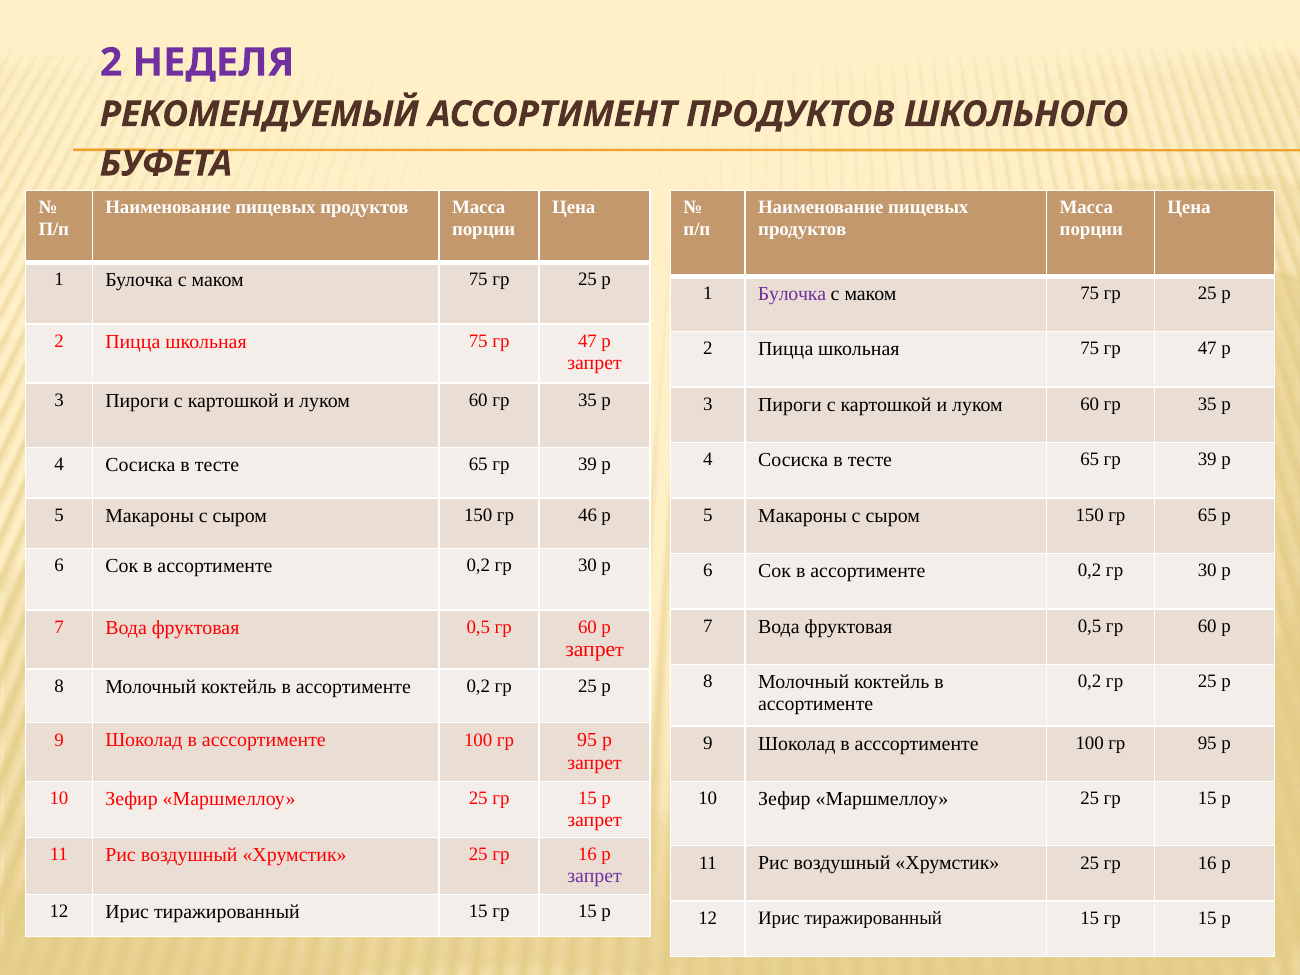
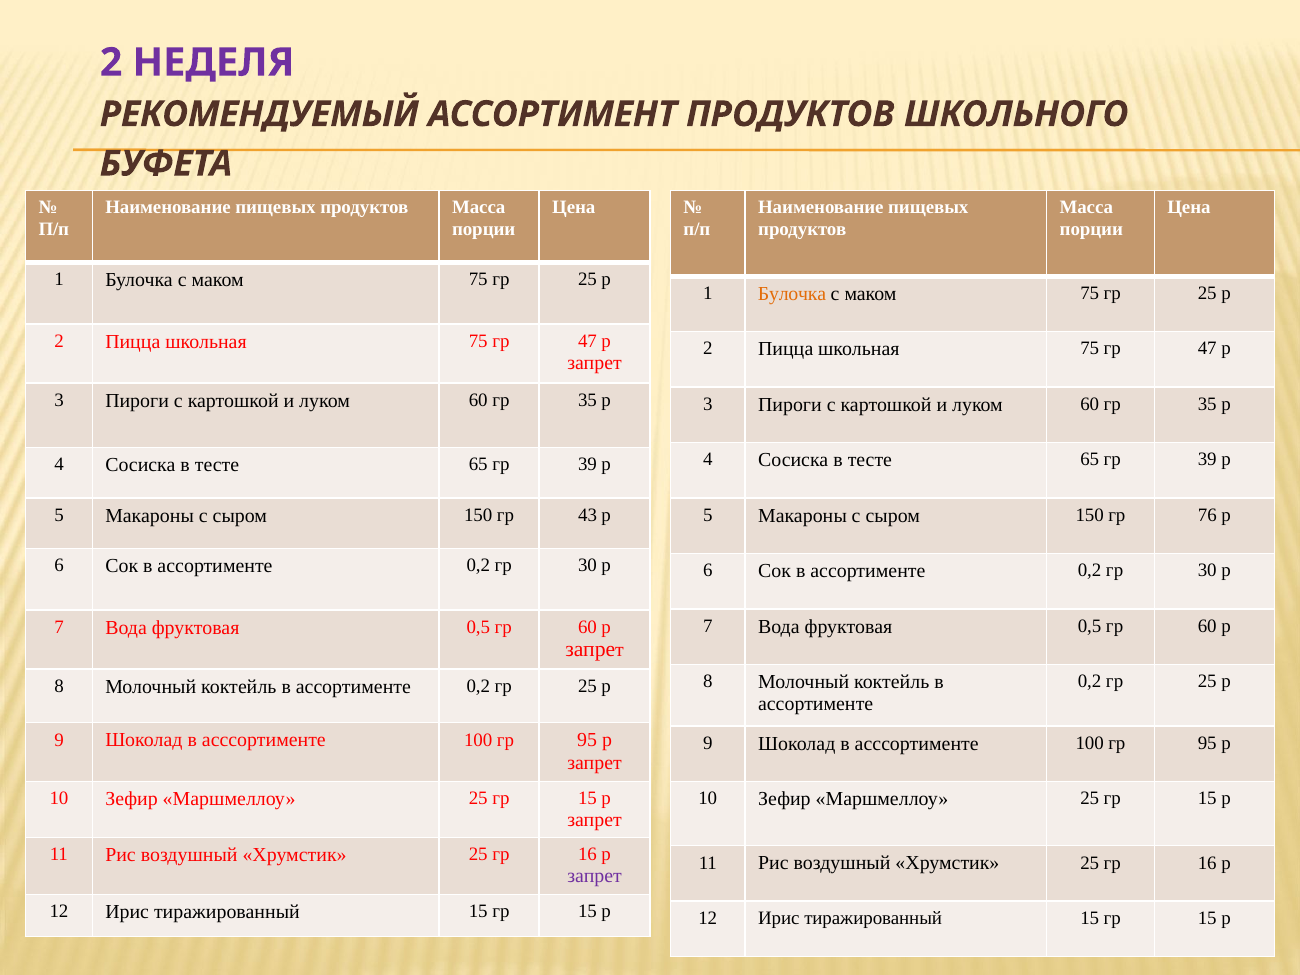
Булочка colour: purple -> orange (792, 294)
46: 46 -> 43 (588, 515)
гр 65: 65 -> 76 (1207, 515)
